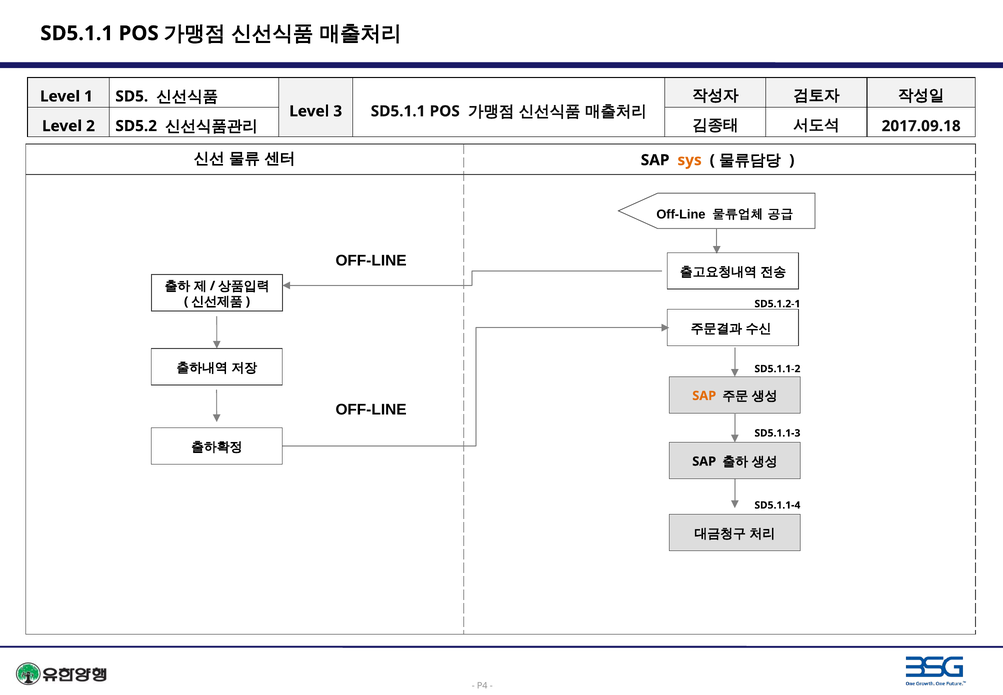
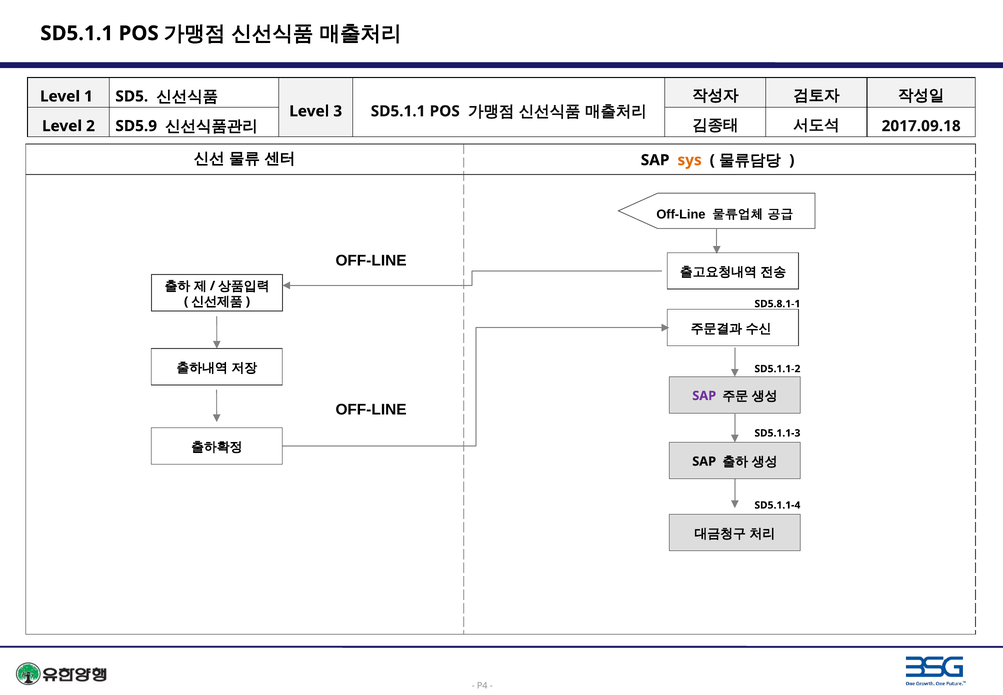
SD5.2: SD5.2 -> SD5.9 (136, 126)
SD5.1.2-1: SD5.1.2-1 -> SD5.8.1-1 (777, 304)
SAP colour: orange -> purple (704, 396)
